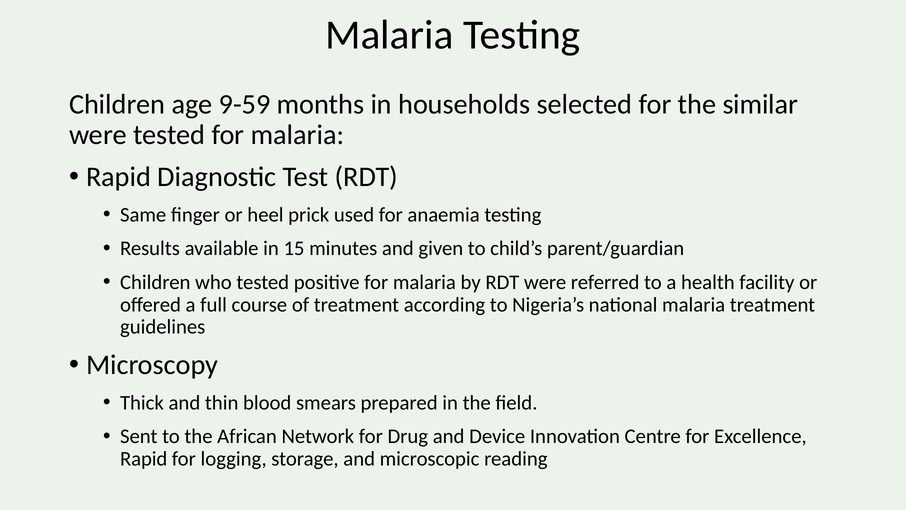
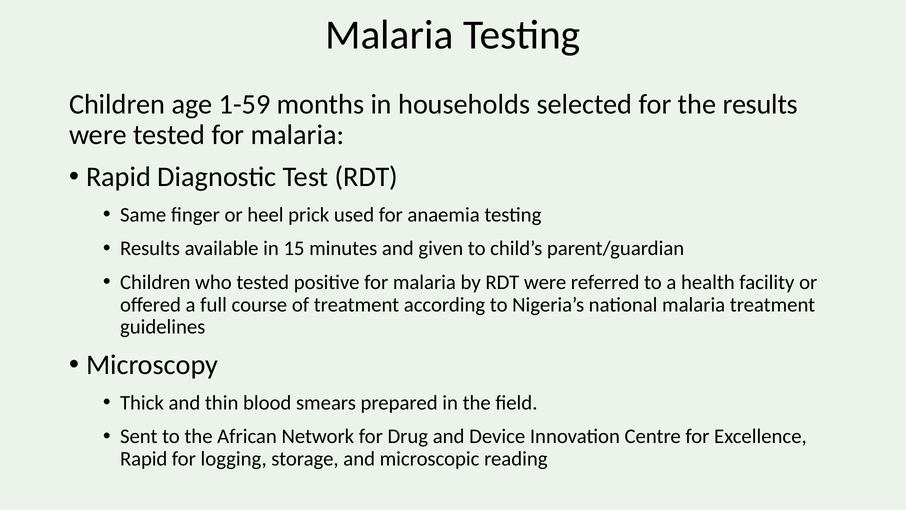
9-59: 9-59 -> 1-59 (245, 104)
the similar: similar -> results (760, 104)
